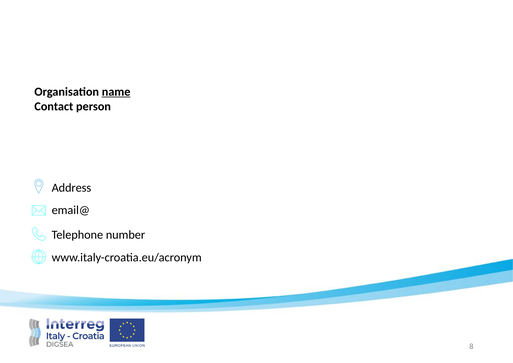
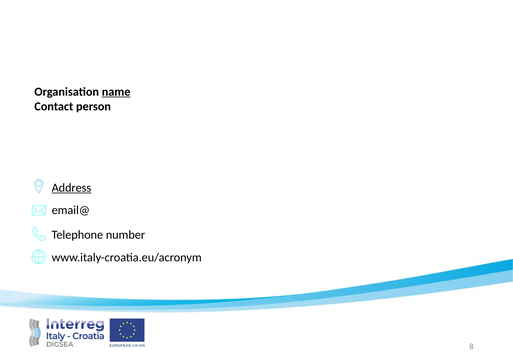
Address underline: none -> present (71, 188)
